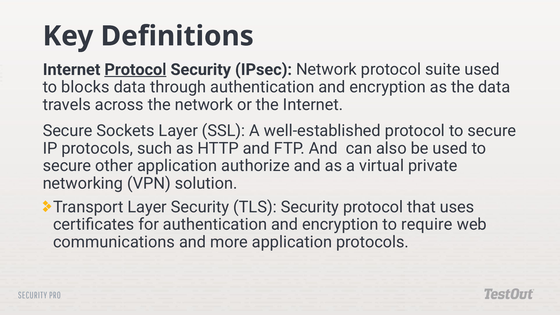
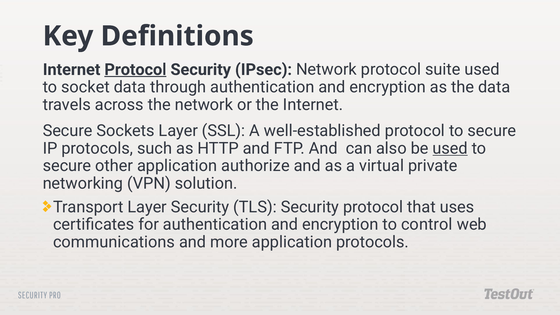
blocks: blocks -> socket (85, 87)
used underline: none -> present (450, 148)
require: require -> control (427, 225)
